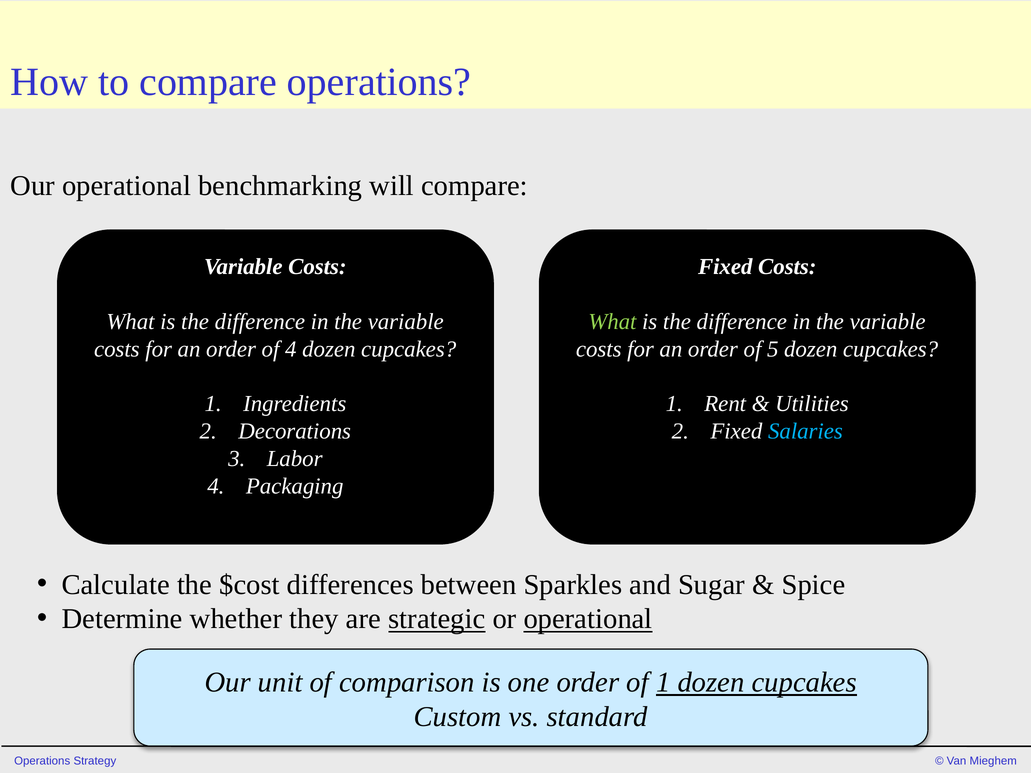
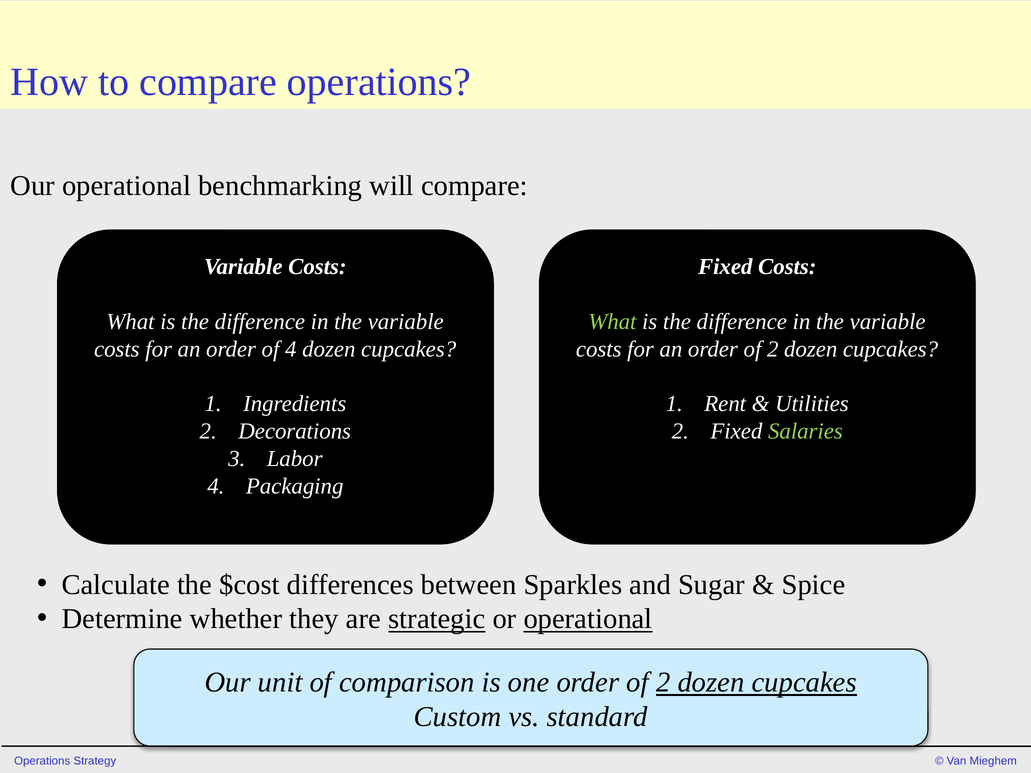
an order of 5: 5 -> 2 (773, 349)
Salaries colour: light blue -> light green (805, 432)
one order of 1: 1 -> 2 (663, 683)
